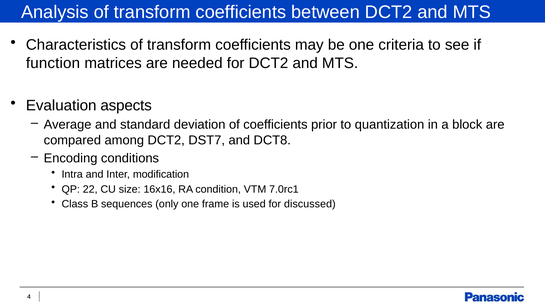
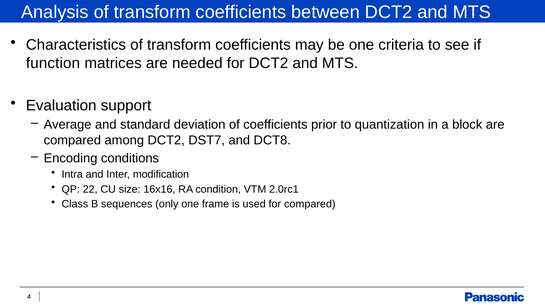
aspects: aspects -> support (126, 105)
7.0rc1: 7.0rc1 -> 2.0rc1 (284, 189)
for discussed: discussed -> compared (310, 204)
